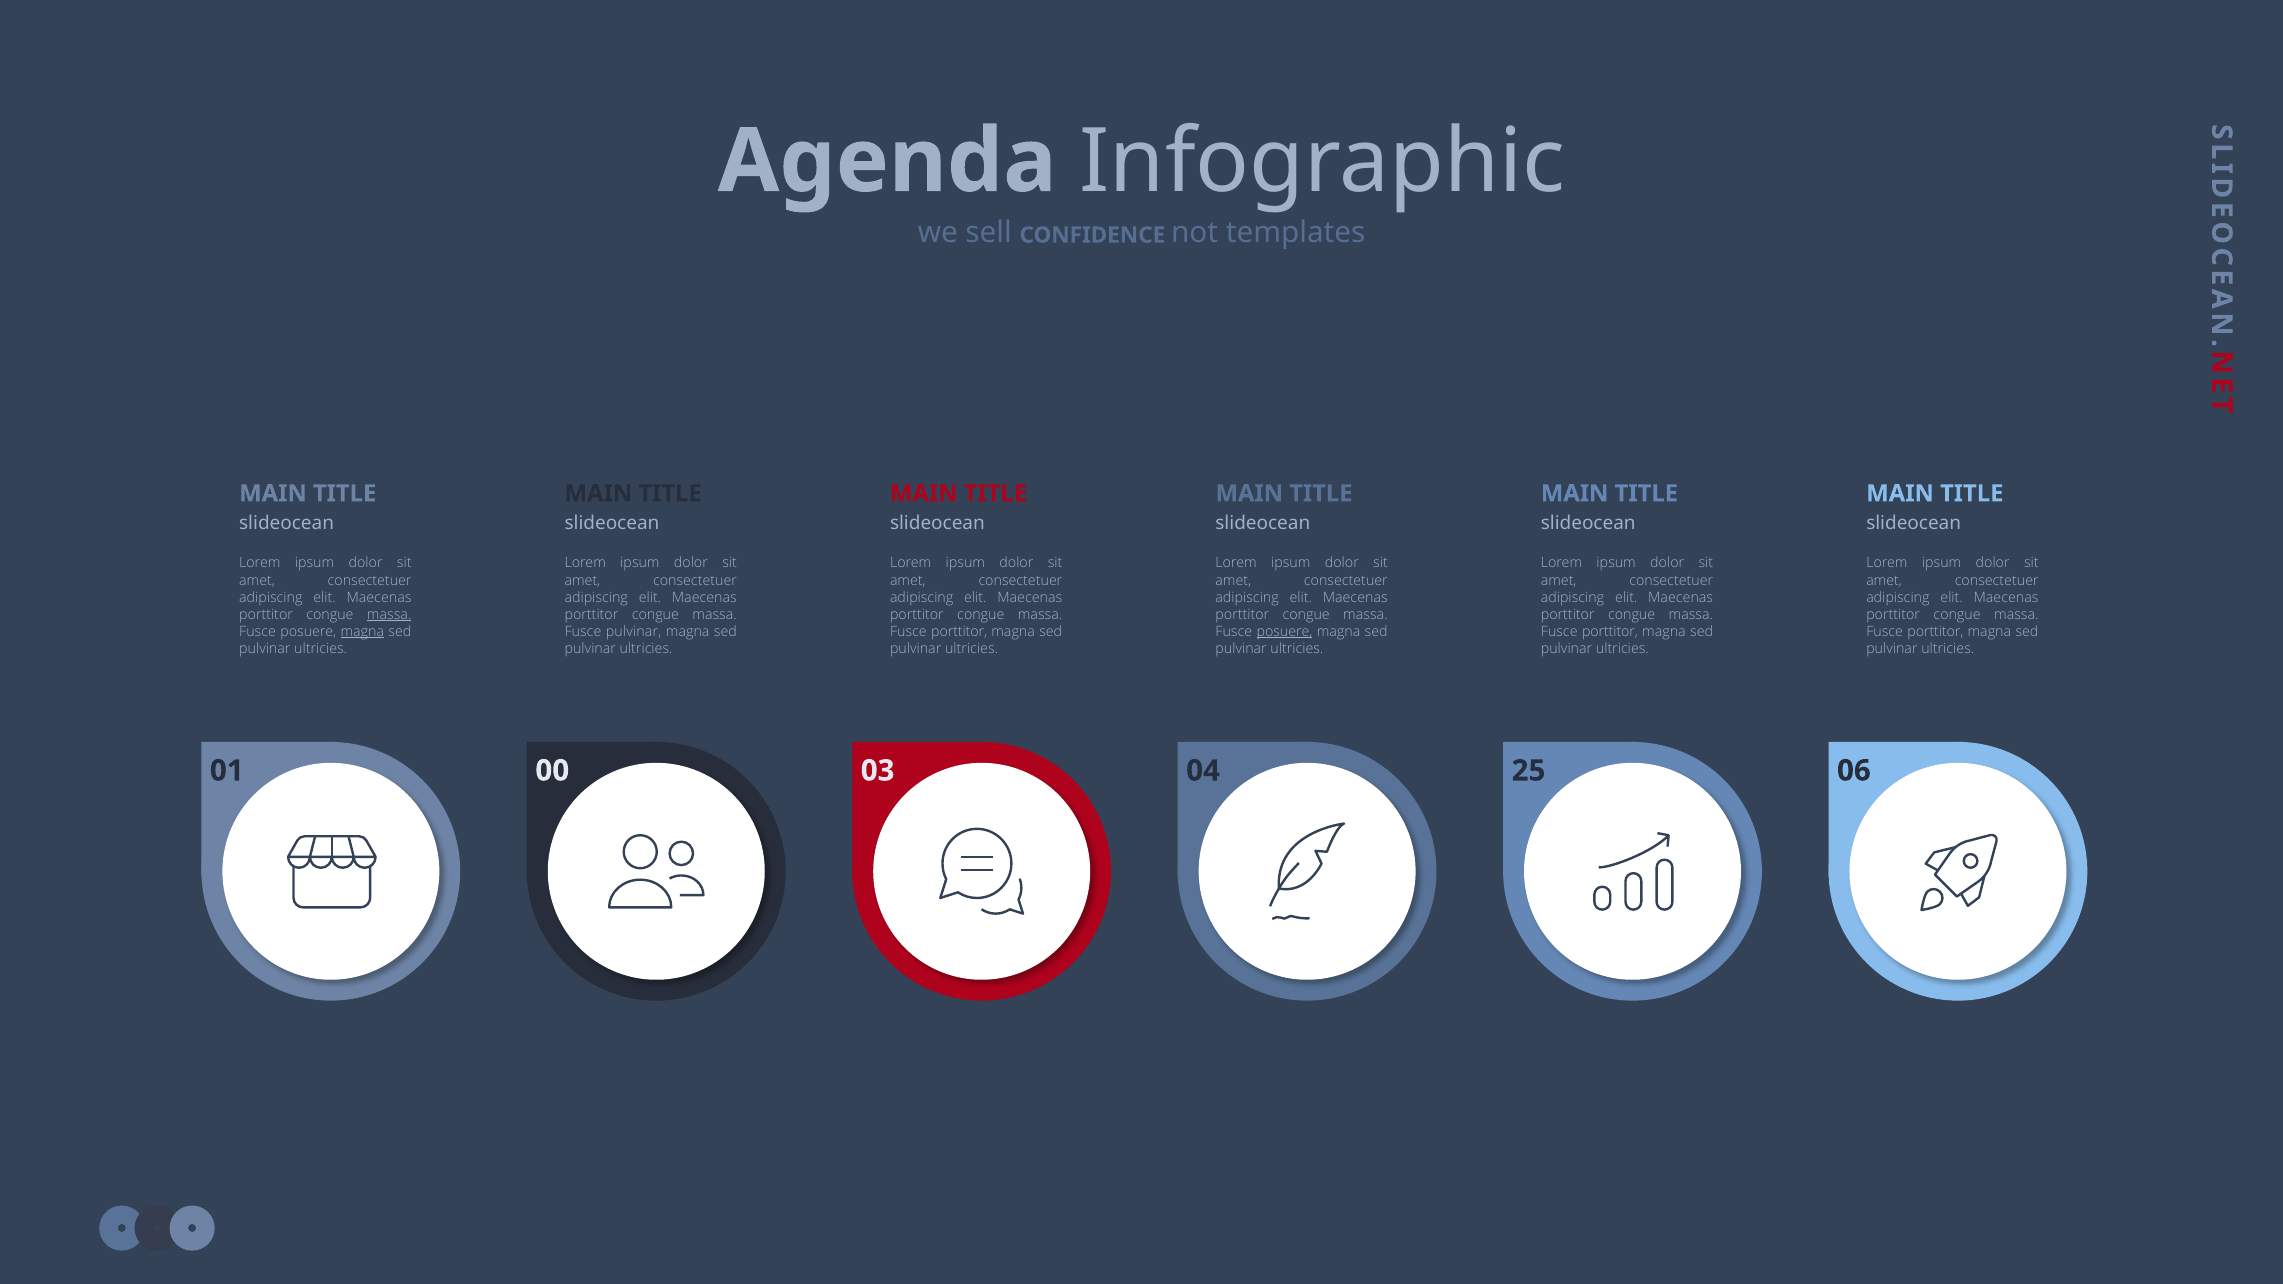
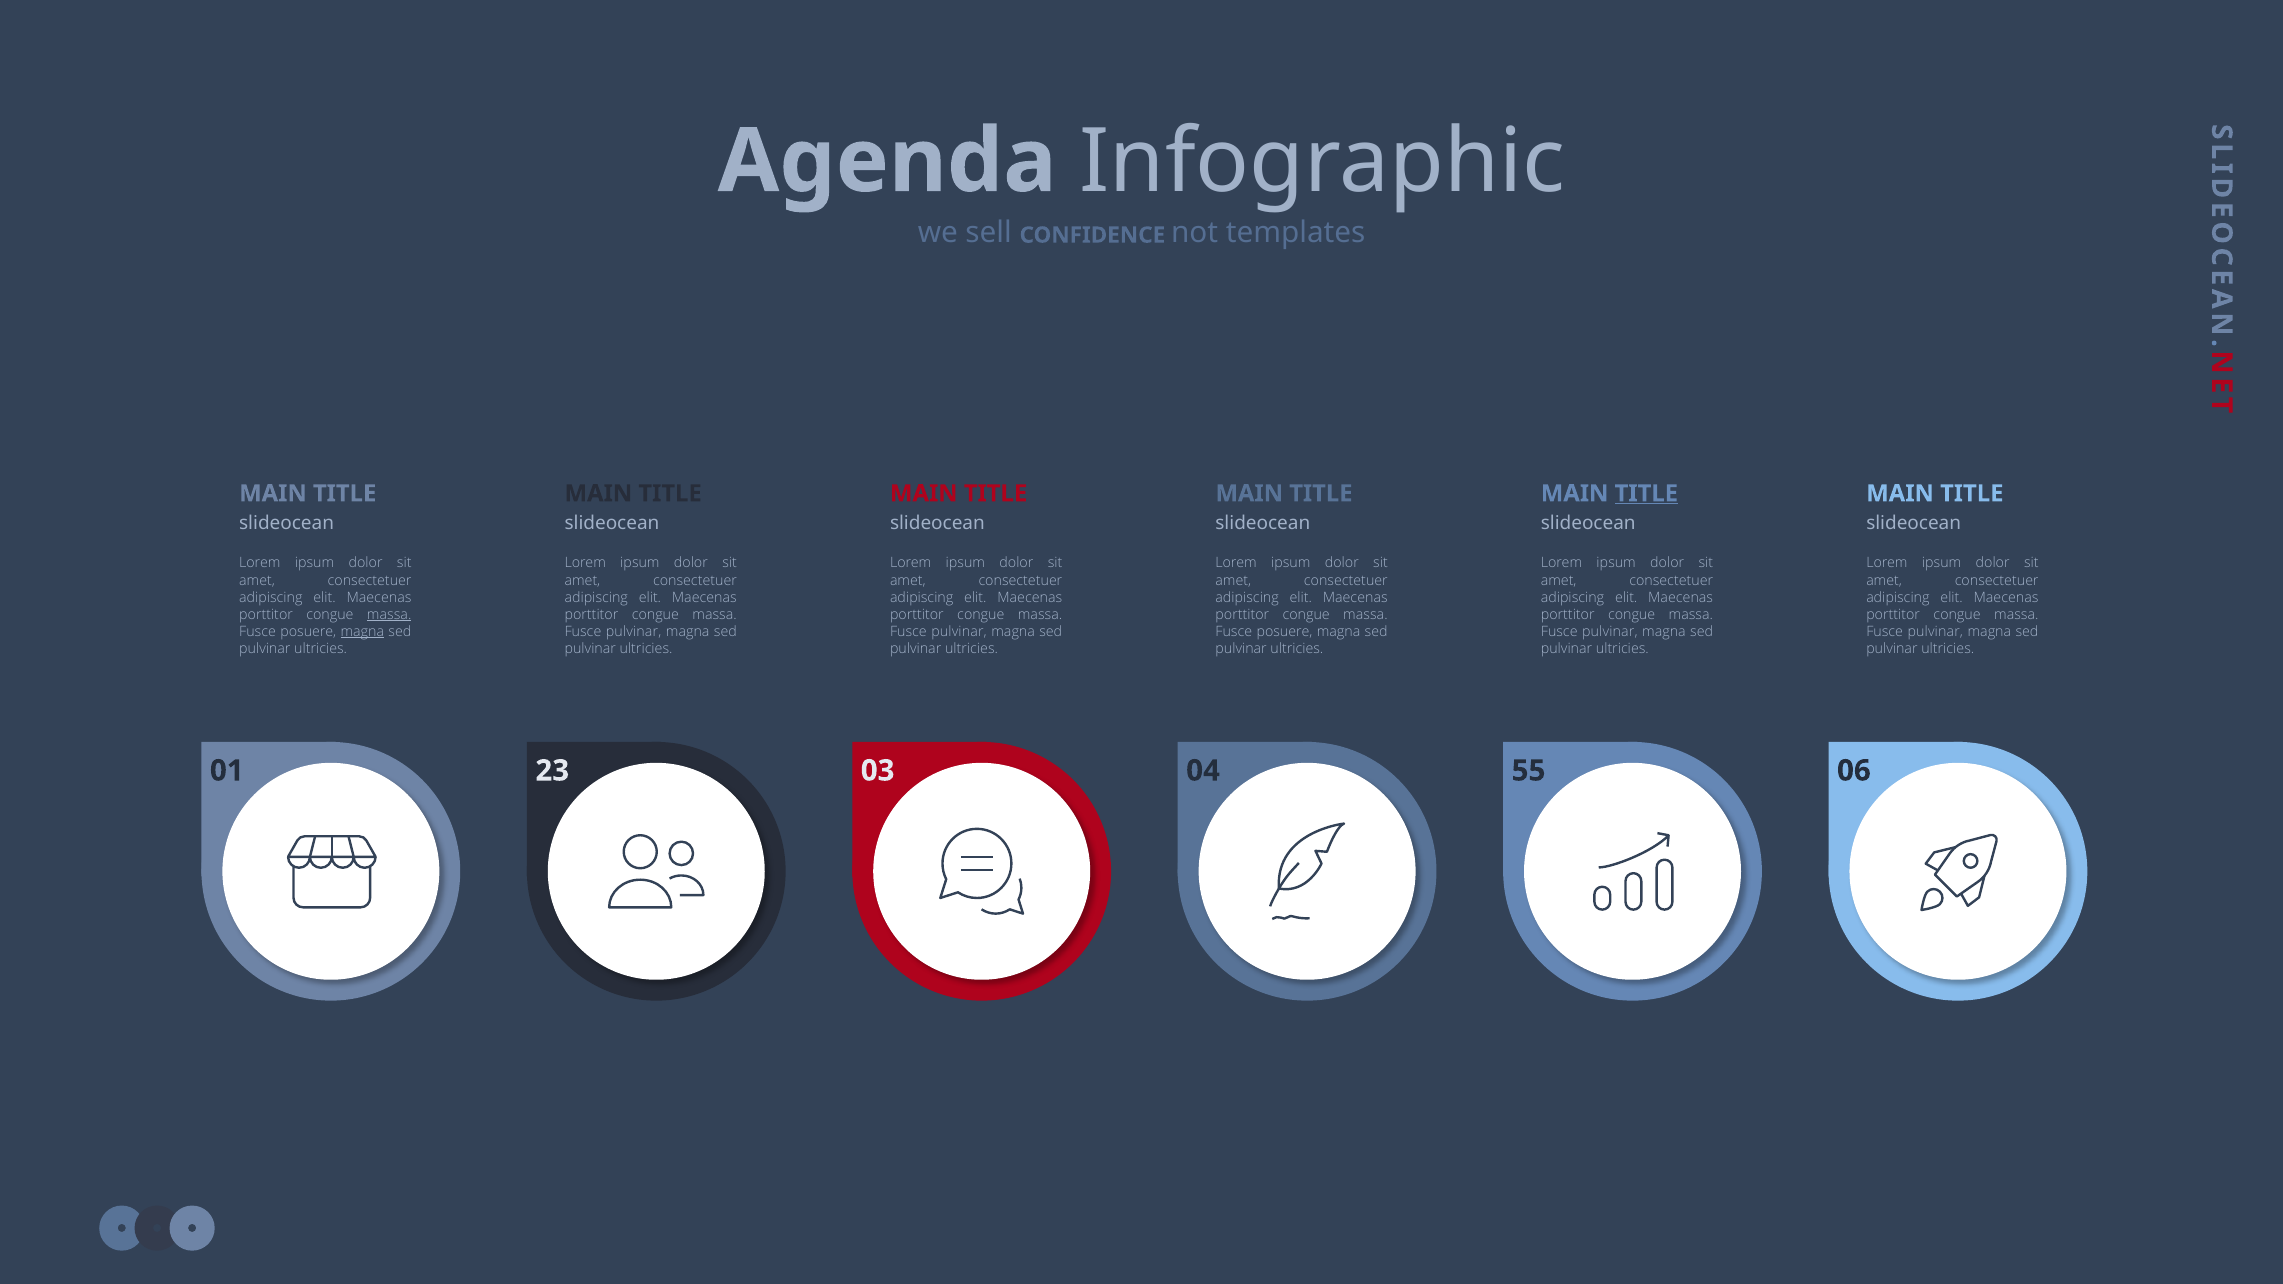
TITLE underline: none -> present (1646, 493)
porttitor: porttitor -> pulvinar (959, 632)
posuere underline: present -> none (1285, 632)
porttitor: porttitor -> pulvinar (1610, 632)
porttitor: porttitor -> pulvinar (1935, 632)
00: 00 -> 23 (552, 771)
25: 25 -> 55 (1529, 771)
